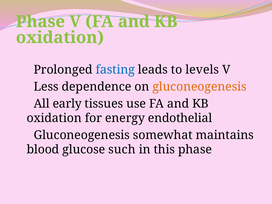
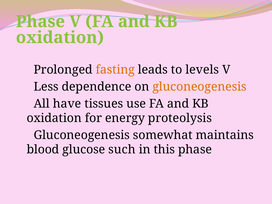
fasting colour: blue -> orange (115, 70)
early: early -> have (67, 104)
endothelial: endothelial -> proteolysis (180, 118)
